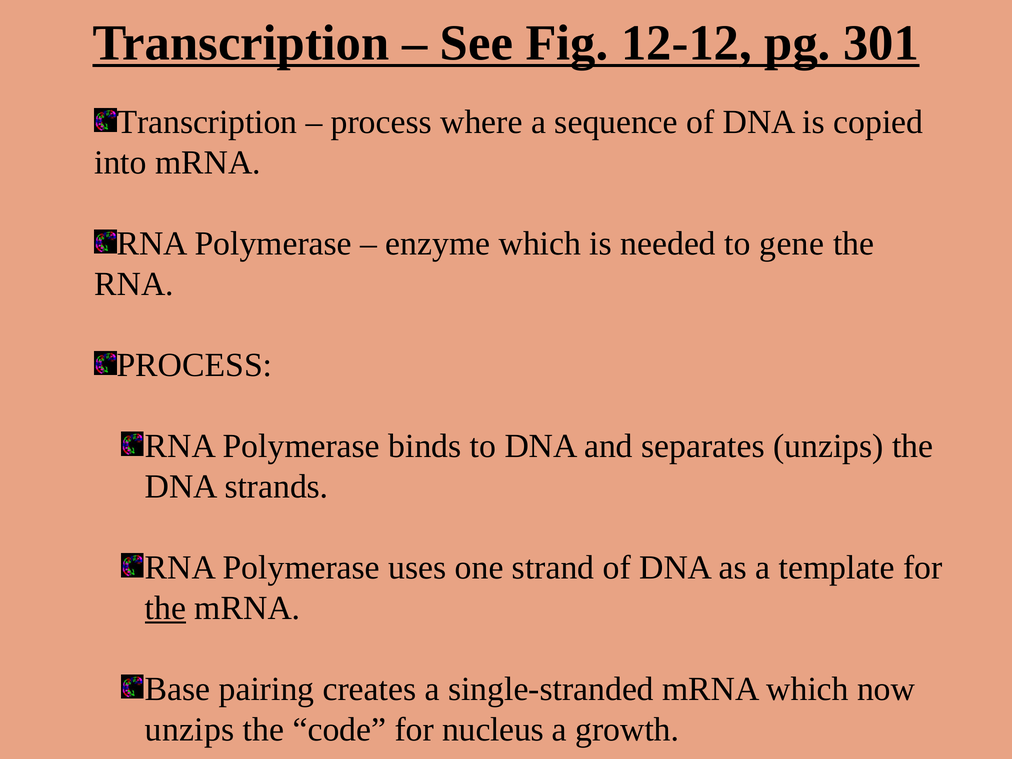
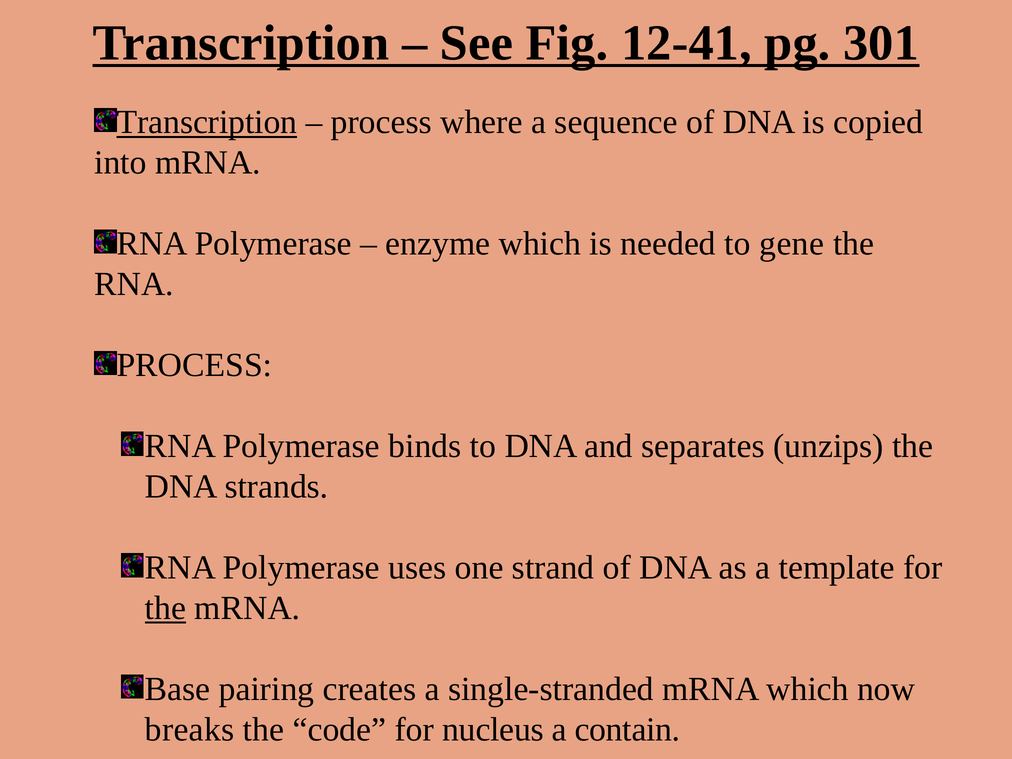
12-12: 12-12 -> 12-41 (686, 43)
Transcription underline: none -> present (207, 122)
unzips: unzips -> breaks (190, 730)
growth: growth -> contain (627, 730)
